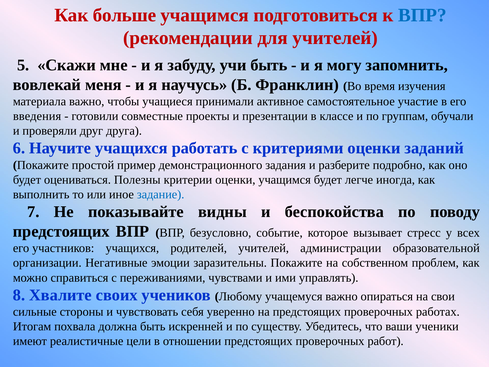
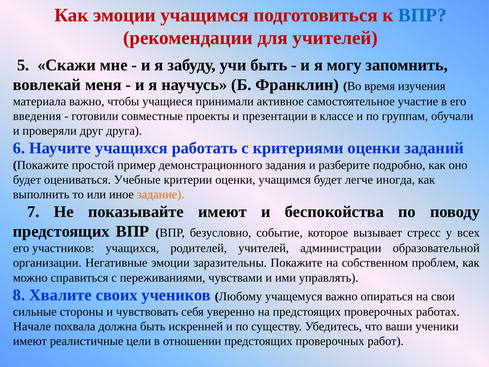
Как больше: больше -> эмоции (124, 15)
Полезны: Полезны -> Учебные (137, 180)
задание colour: blue -> orange (161, 194)
показывайте видны: видны -> имеют (222, 212)
Итогам: Итогам -> Начале (32, 326)
